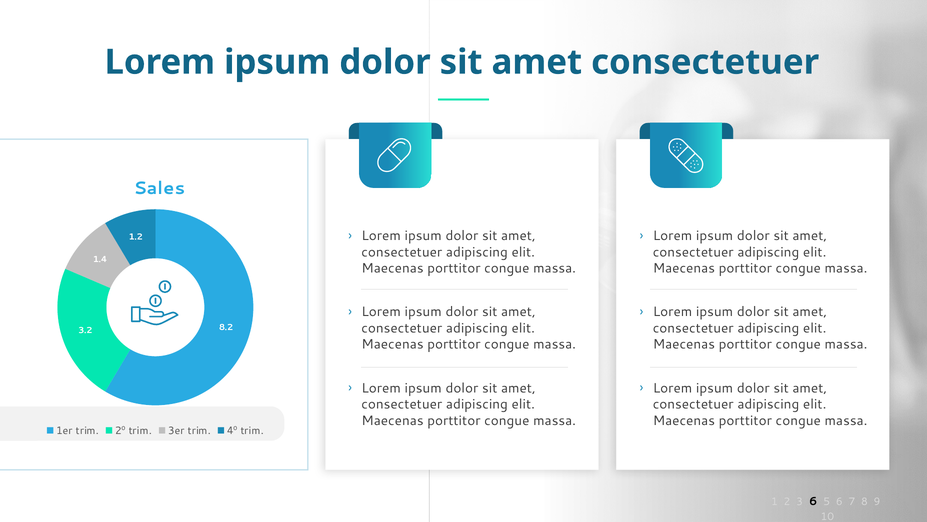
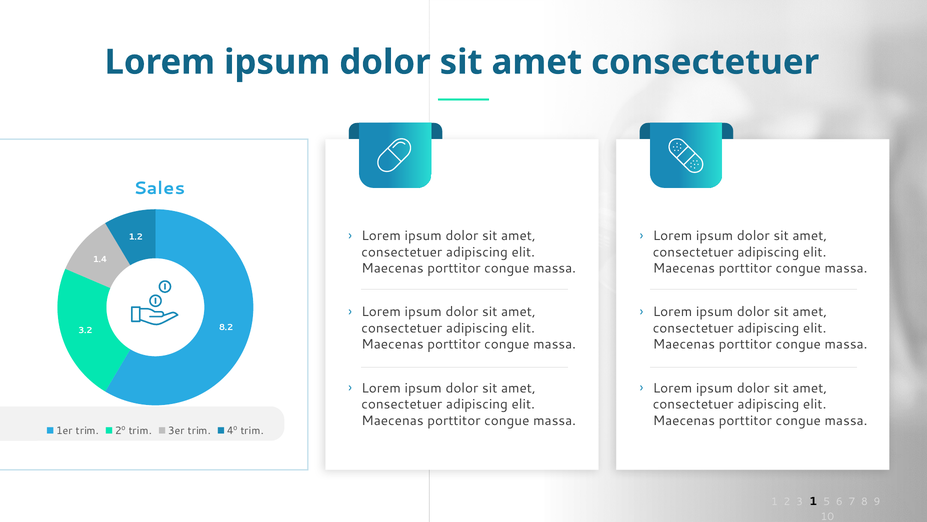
3 6: 6 -> 1 (813, 501)
